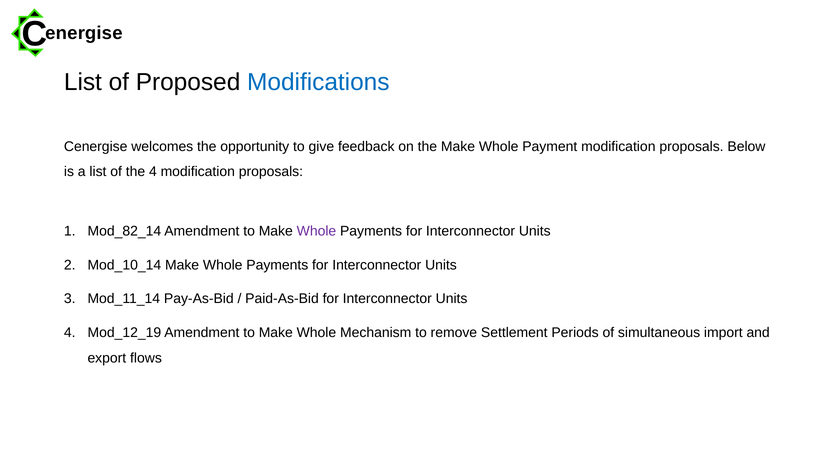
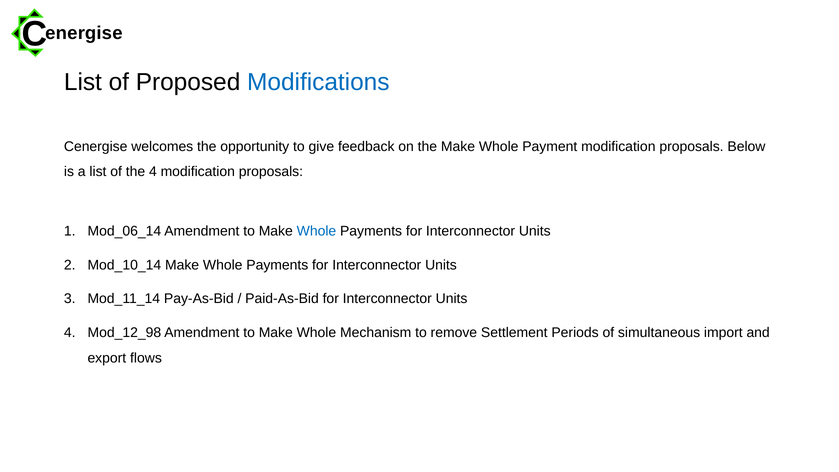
Mod_82_14: Mod_82_14 -> Mod_06_14 (124, 231)
Whole colour: purple -> blue (317, 231)
Mod_12_19: Mod_12_19 -> Mod_12_98 (124, 333)
